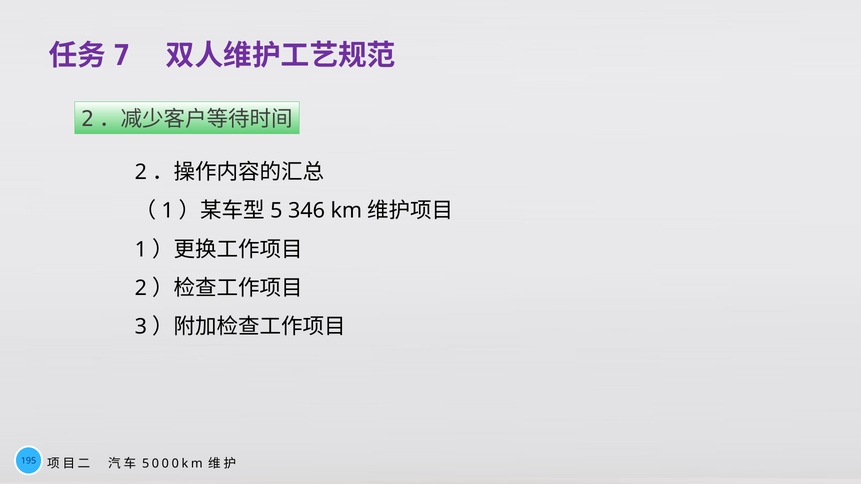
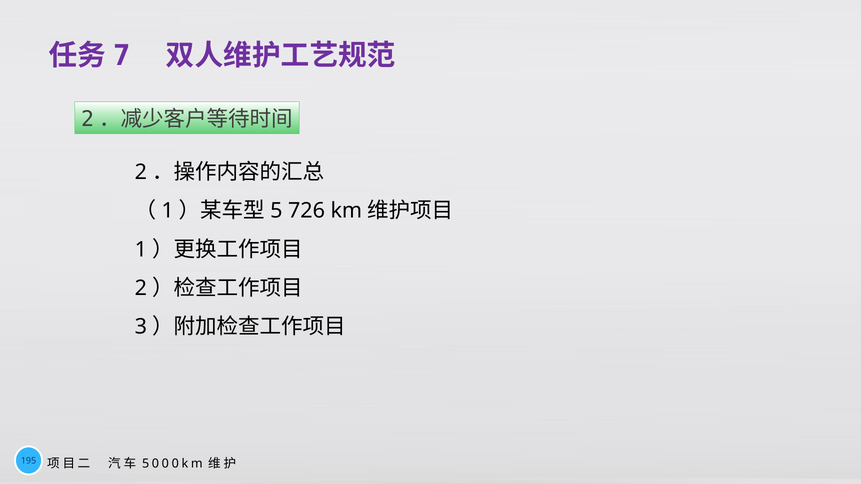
346: 346 -> 726 (306, 211)
